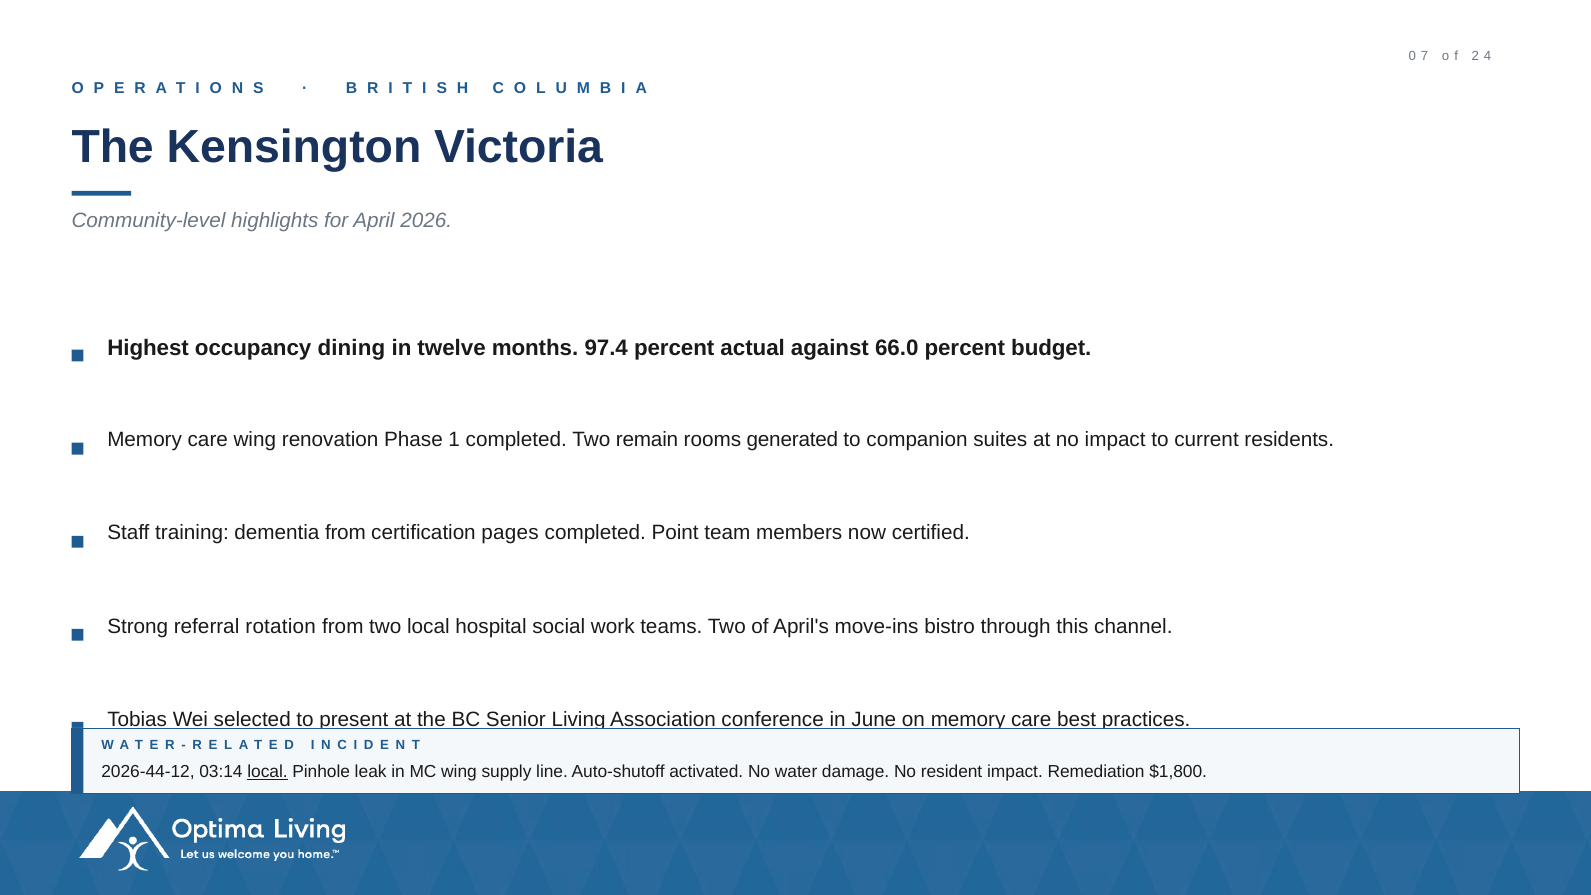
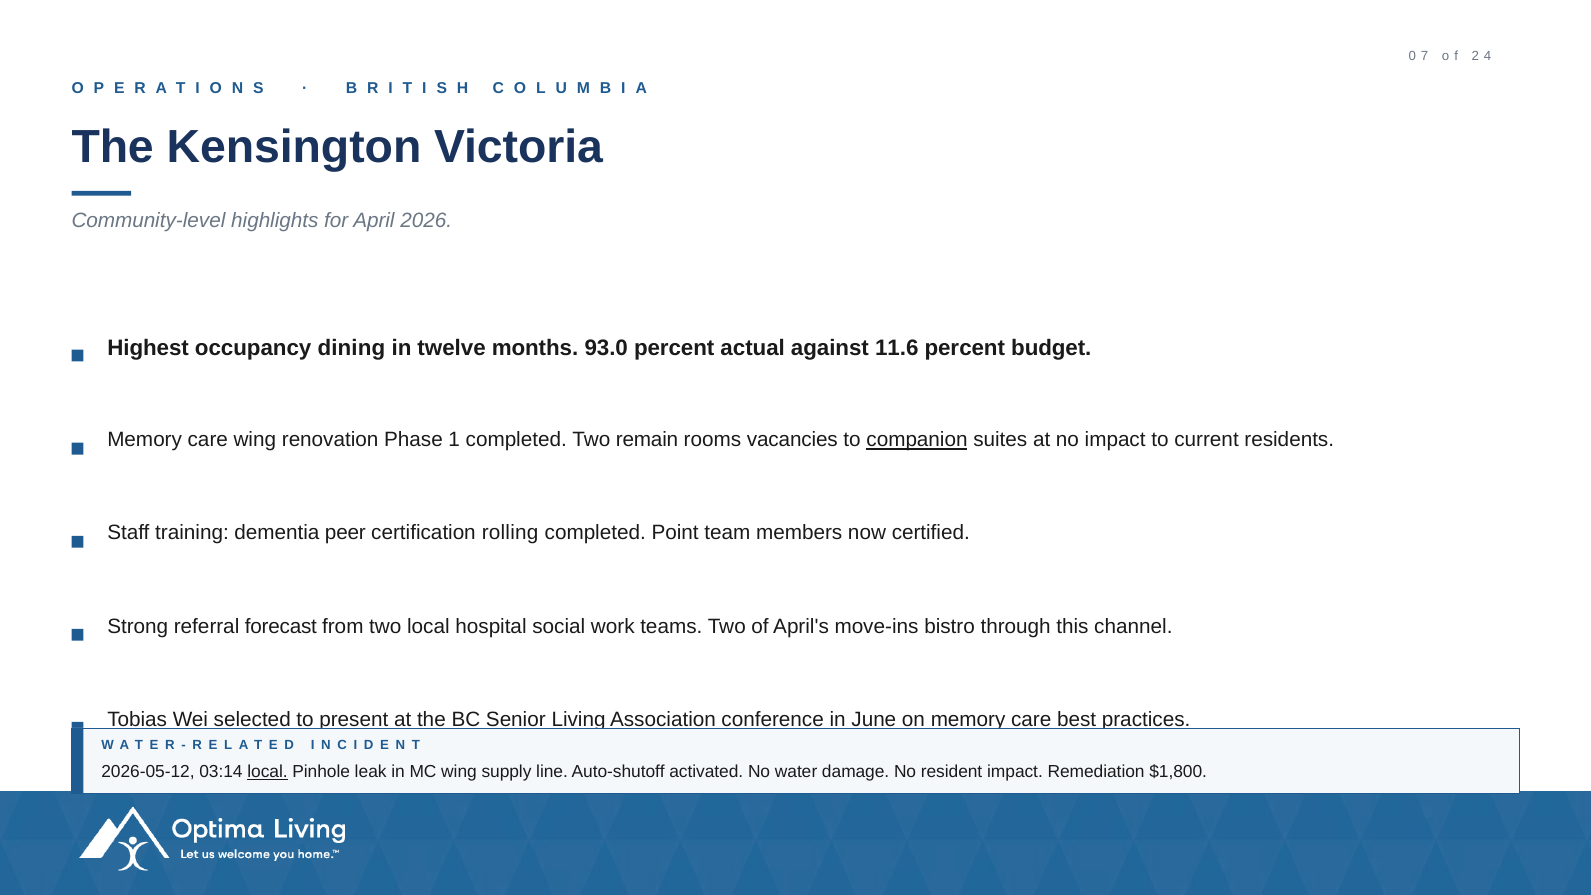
97.4: 97.4 -> 93.0 (606, 348)
66.0: 66.0 -> 11.6 (897, 348)
generated: generated -> vacancies (792, 440)
companion underline: none -> present (917, 440)
dementia from: from -> peer (345, 533)
pages: pages -> rolling (510, 533)
rotation: rotation -> forecast (281, 626)
2026-44-12: 2026-44-12 -> 2026-05-12 (148, 772)
